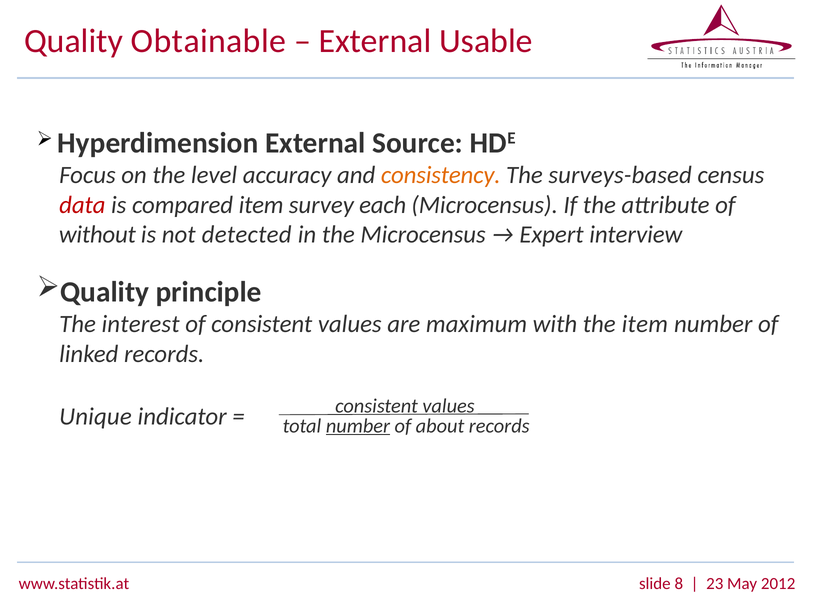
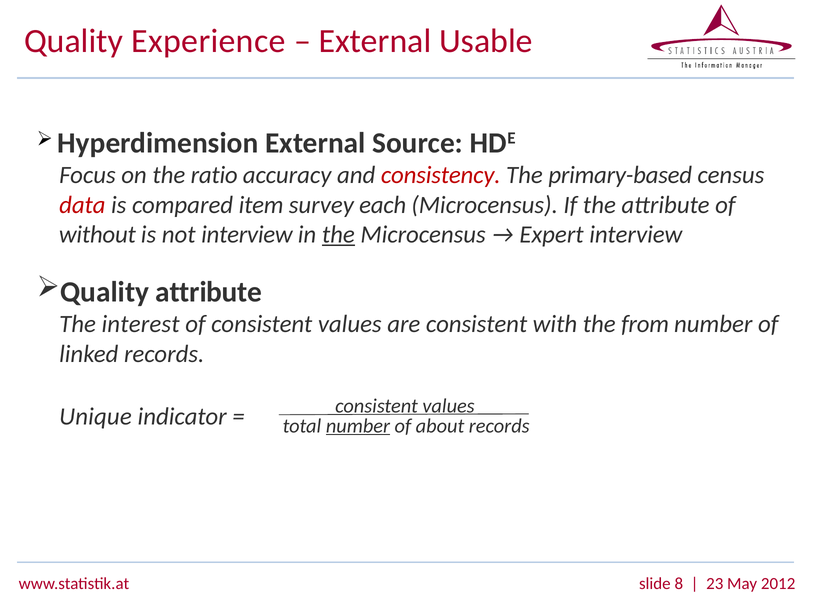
Obtainable: Obtainable -> Experience (208, 41)
level: level -> ratio (214, 175)
consistency colour: orange -> red (441, 175)
surveys-based: surveys-based -> primary-based (620, 175)
not detected: detected -> interview (247, 235)
the underline: none -> present (338, 235)
Quality principle: principle -> attribute (209, 292)
are maximum: maximum -> consistent (477, 324)
the item: item -> from (645, 324)
